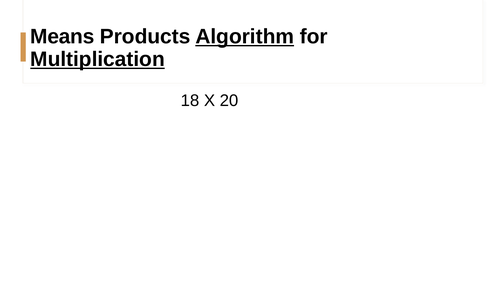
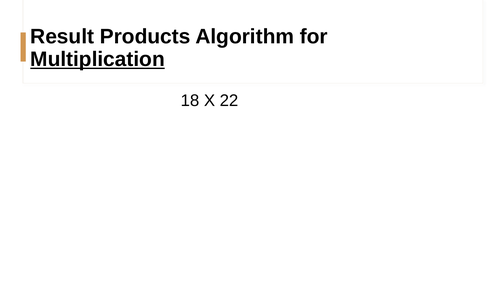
Means: Means -> Result (62, 37)
Algorithm underline: present -> none (245, 37)
20: 20 -> 22 (229, 100)
